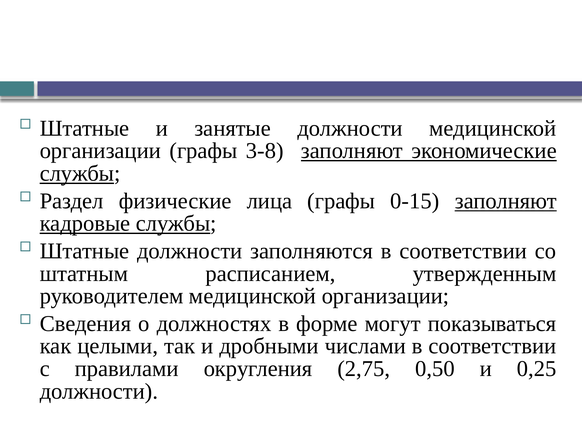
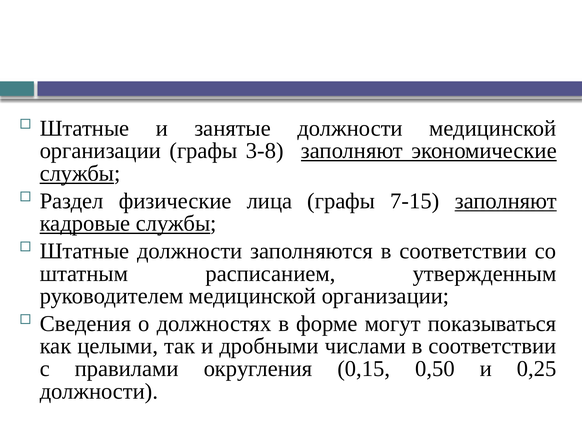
0-15: 0-15 -> 7-15 (415, 201)
2,75: 2,75 -> 0,15 (364, 369)
